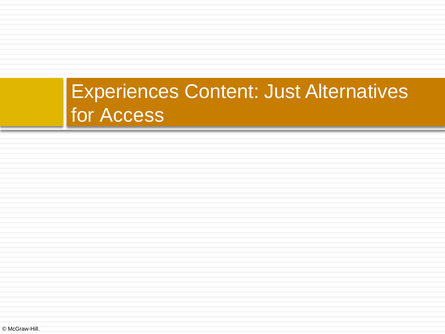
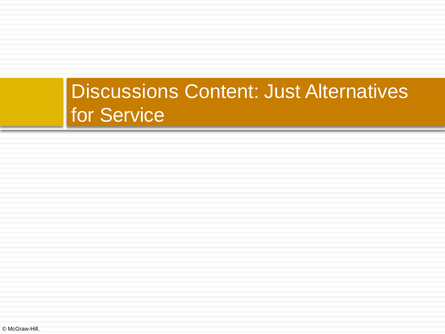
Experiences: Experiences -> Discussions (125, 91)
Access: Access -> Service (132, 115)
